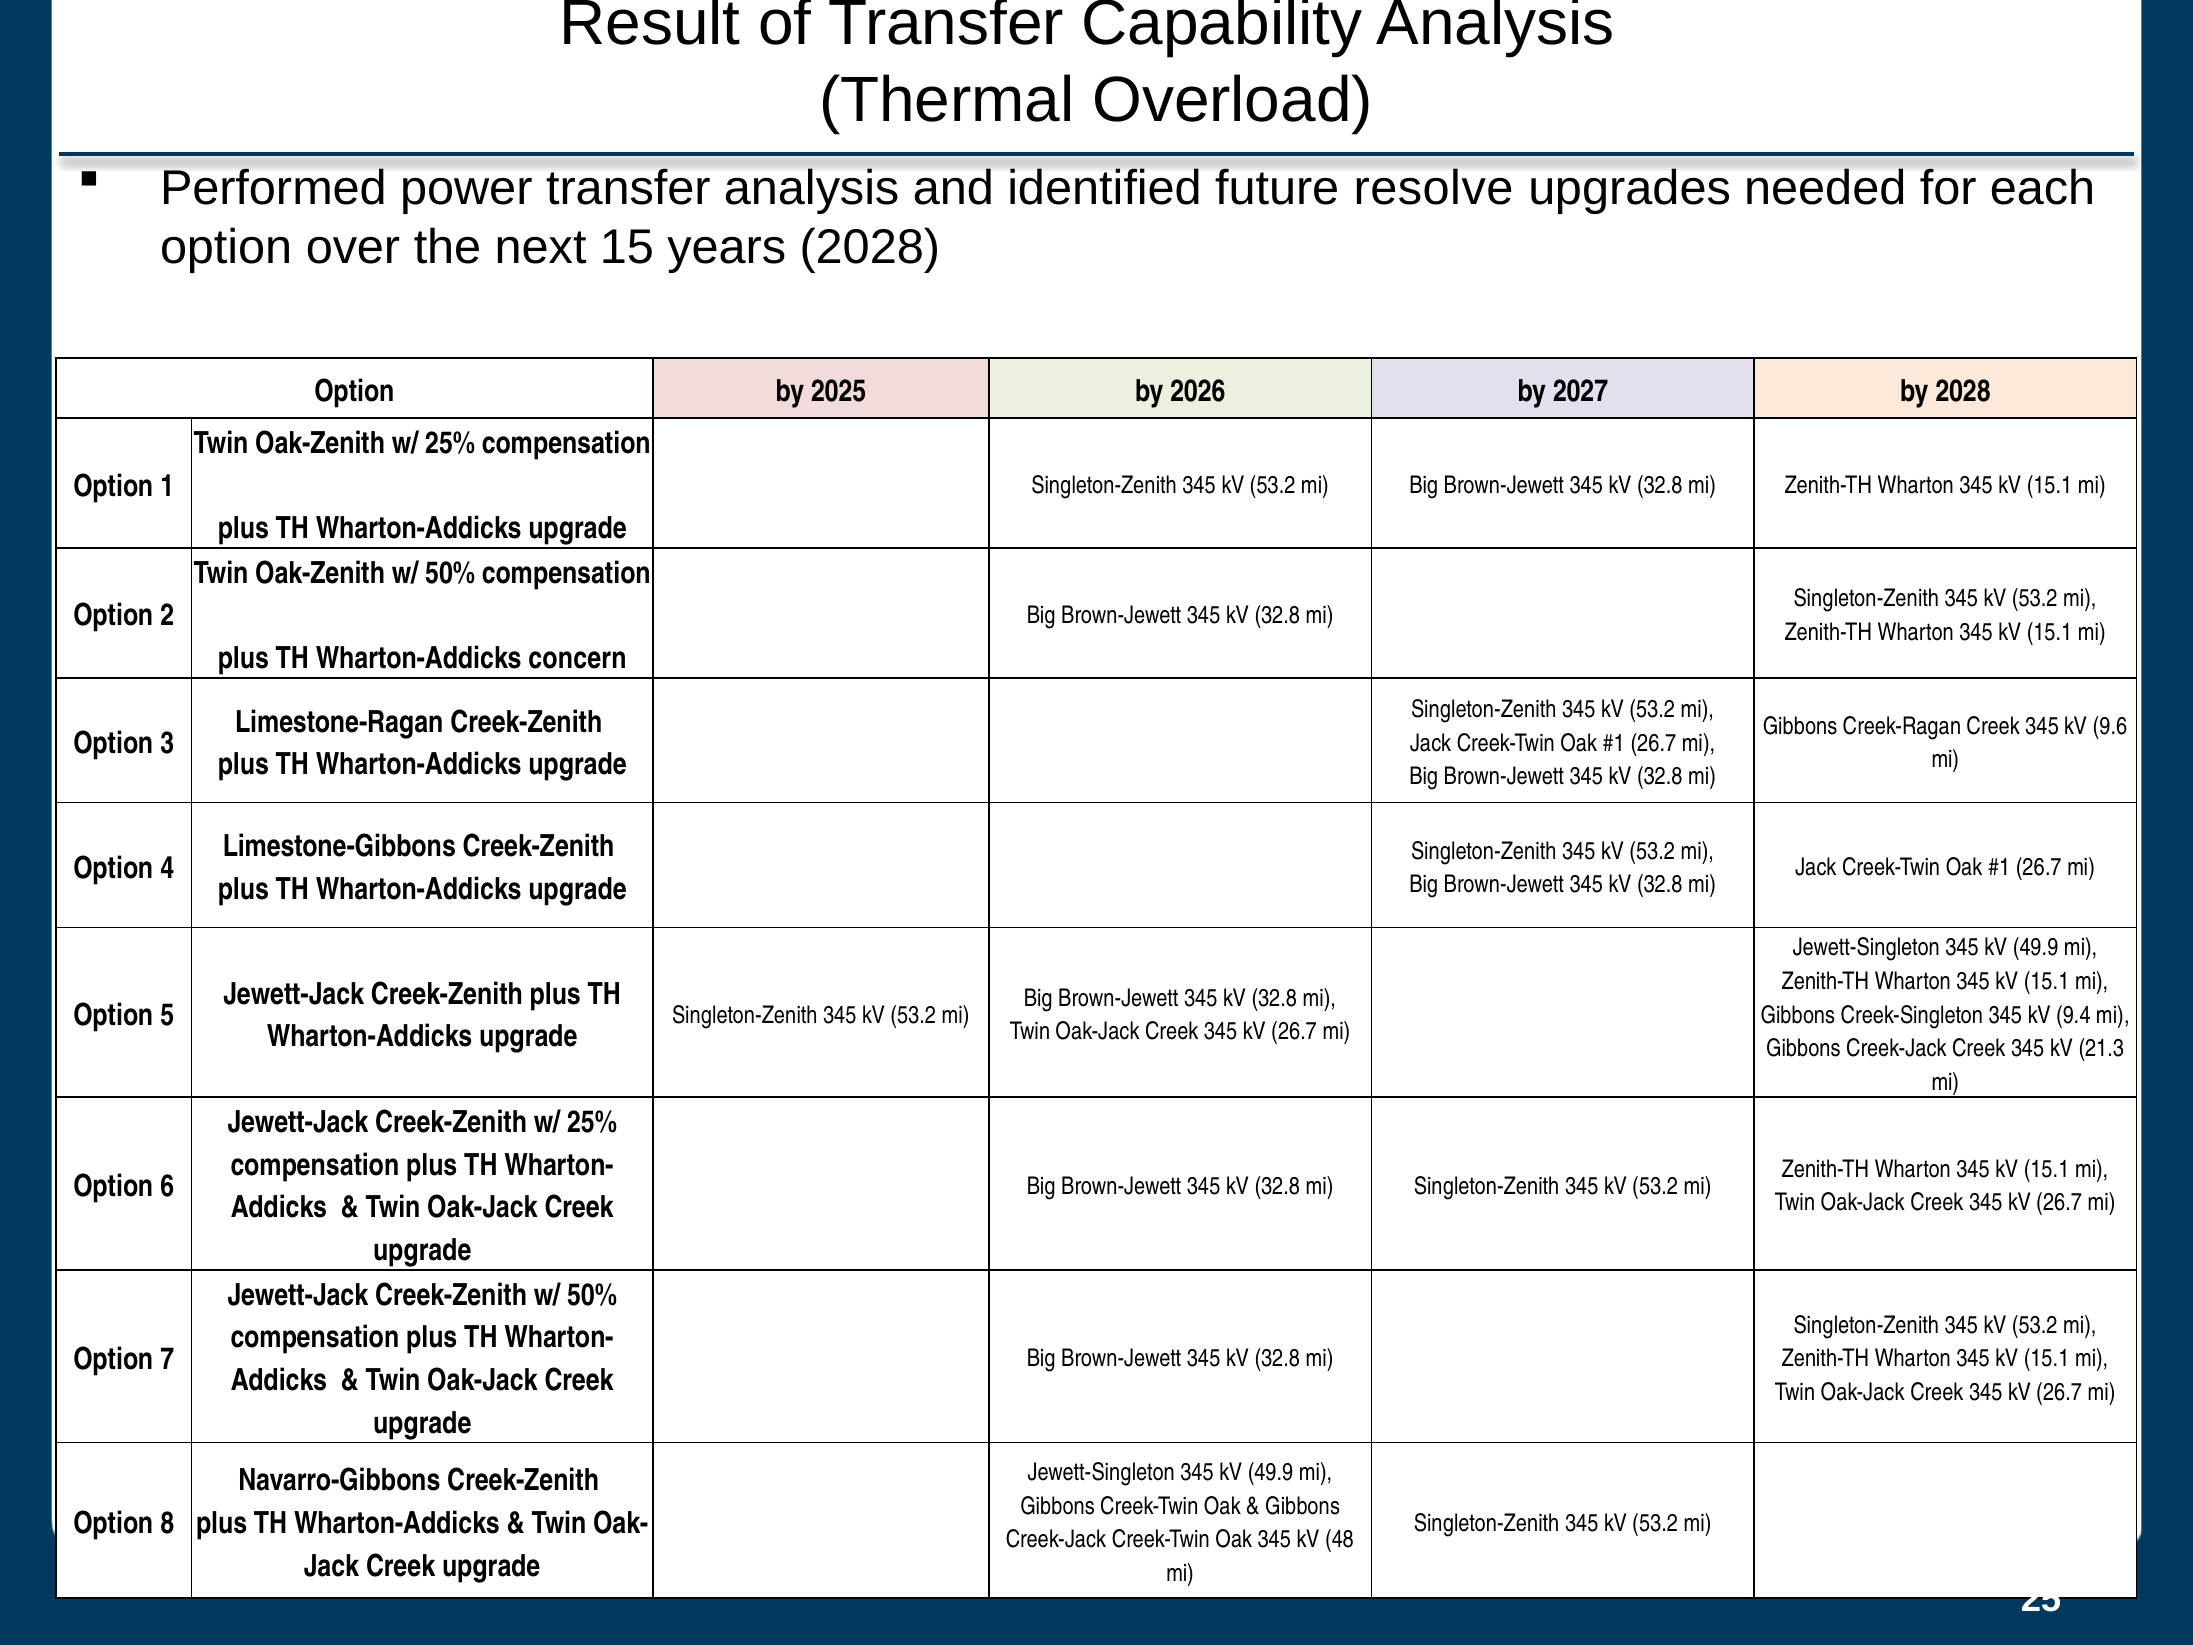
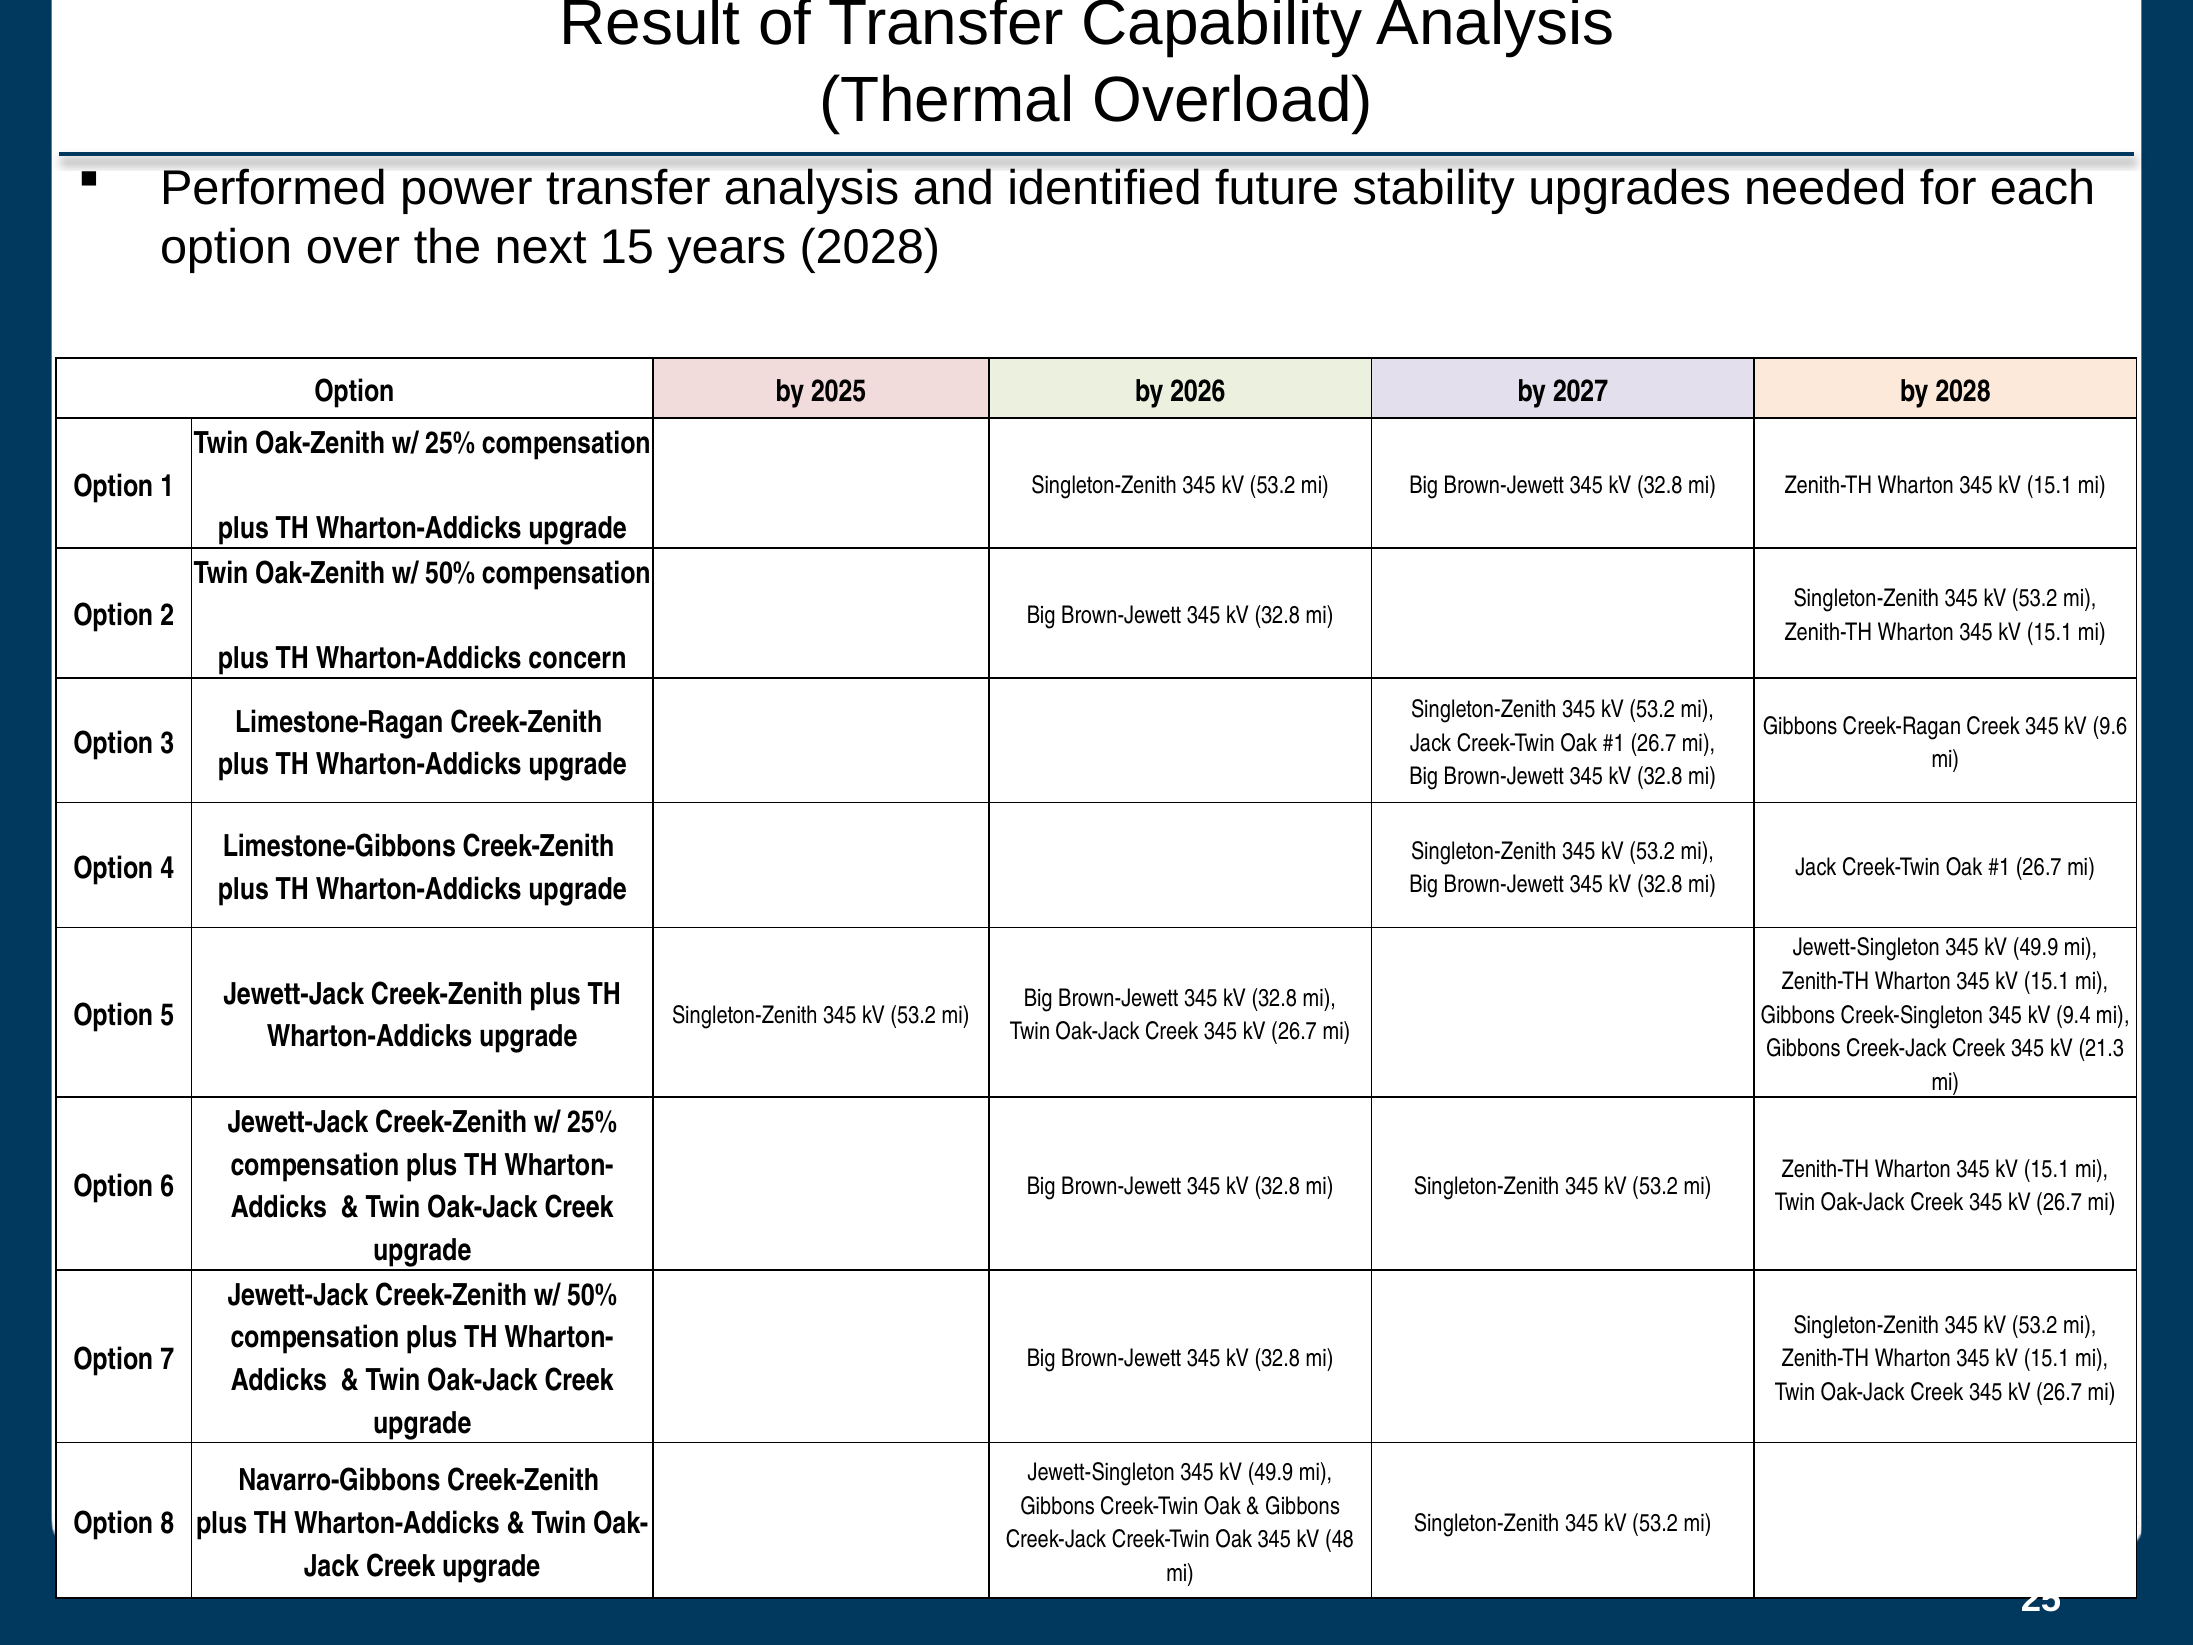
resolve: resolve -> stability (1434, 189)
